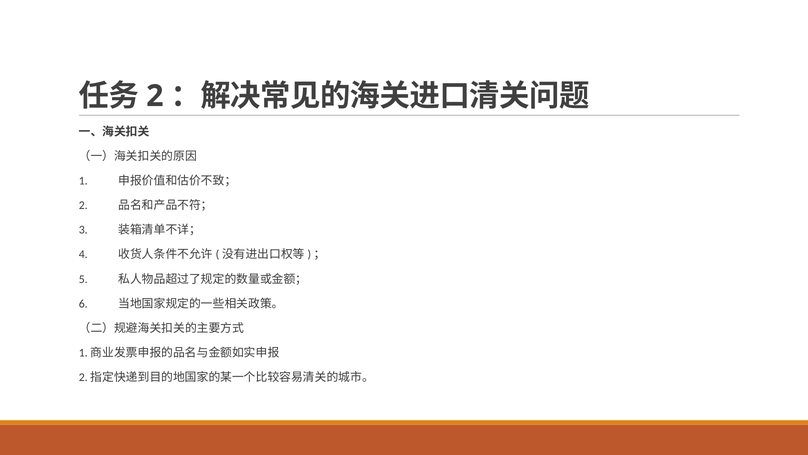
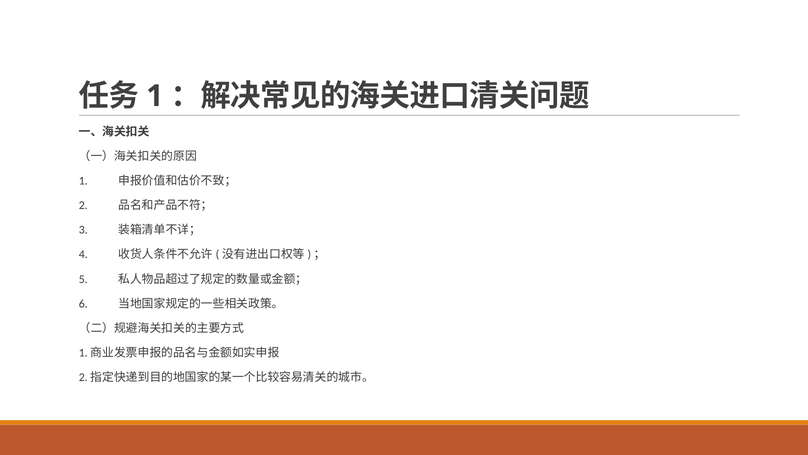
2: 2 -> 1 (155, 96)
